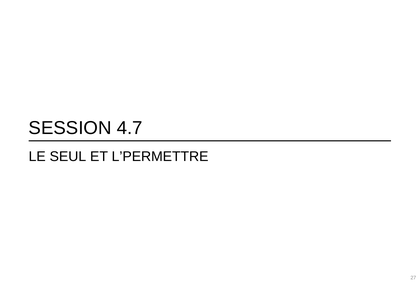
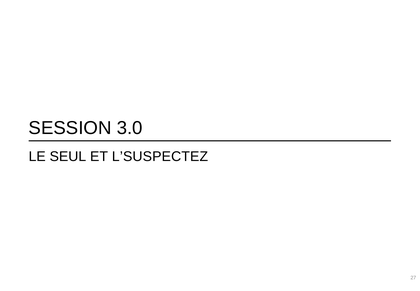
4.7: 4.7 -> 3.0 (130, 128)
L’PERMETTRE: L’PERMETTRE -> L’SUSPECTEZ (160, 156)
